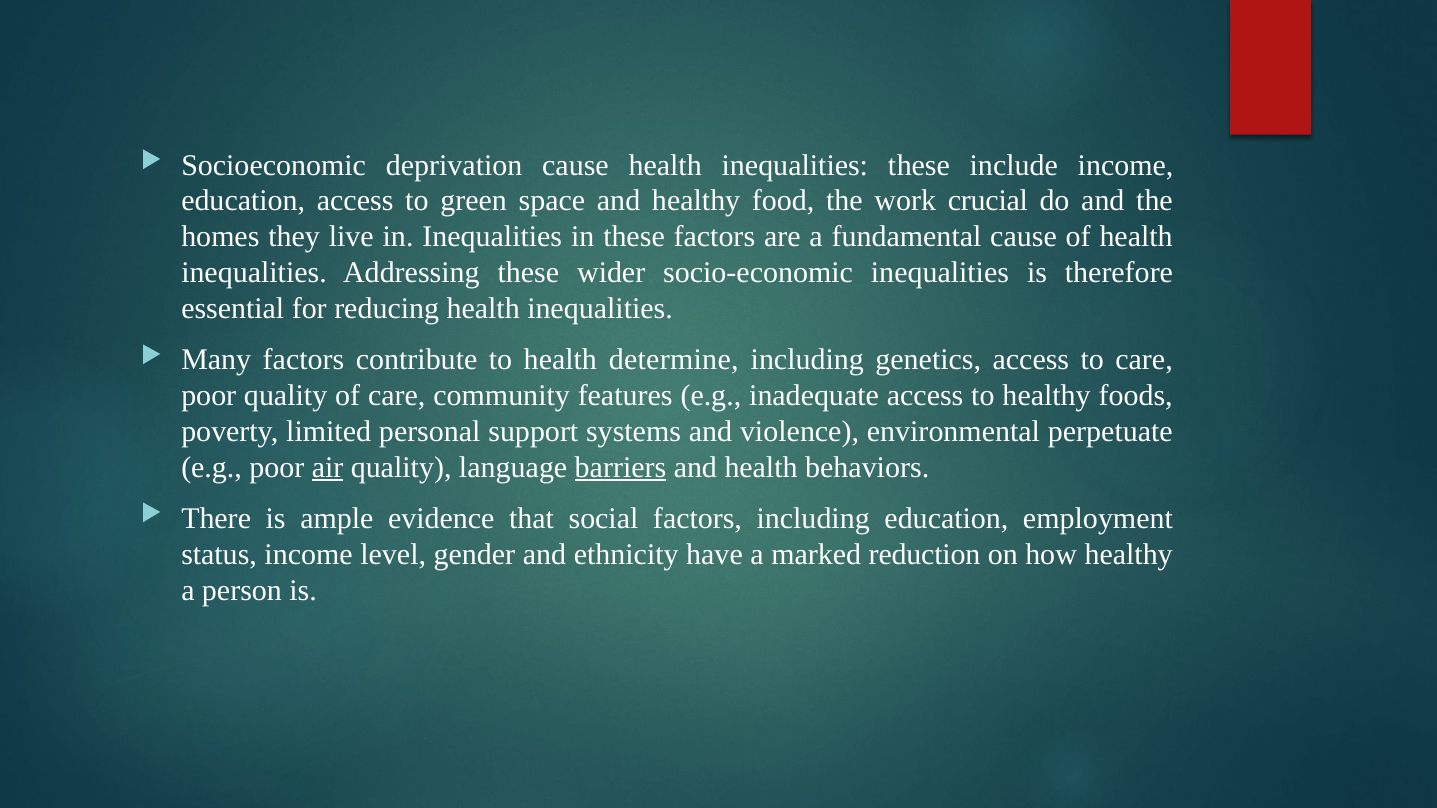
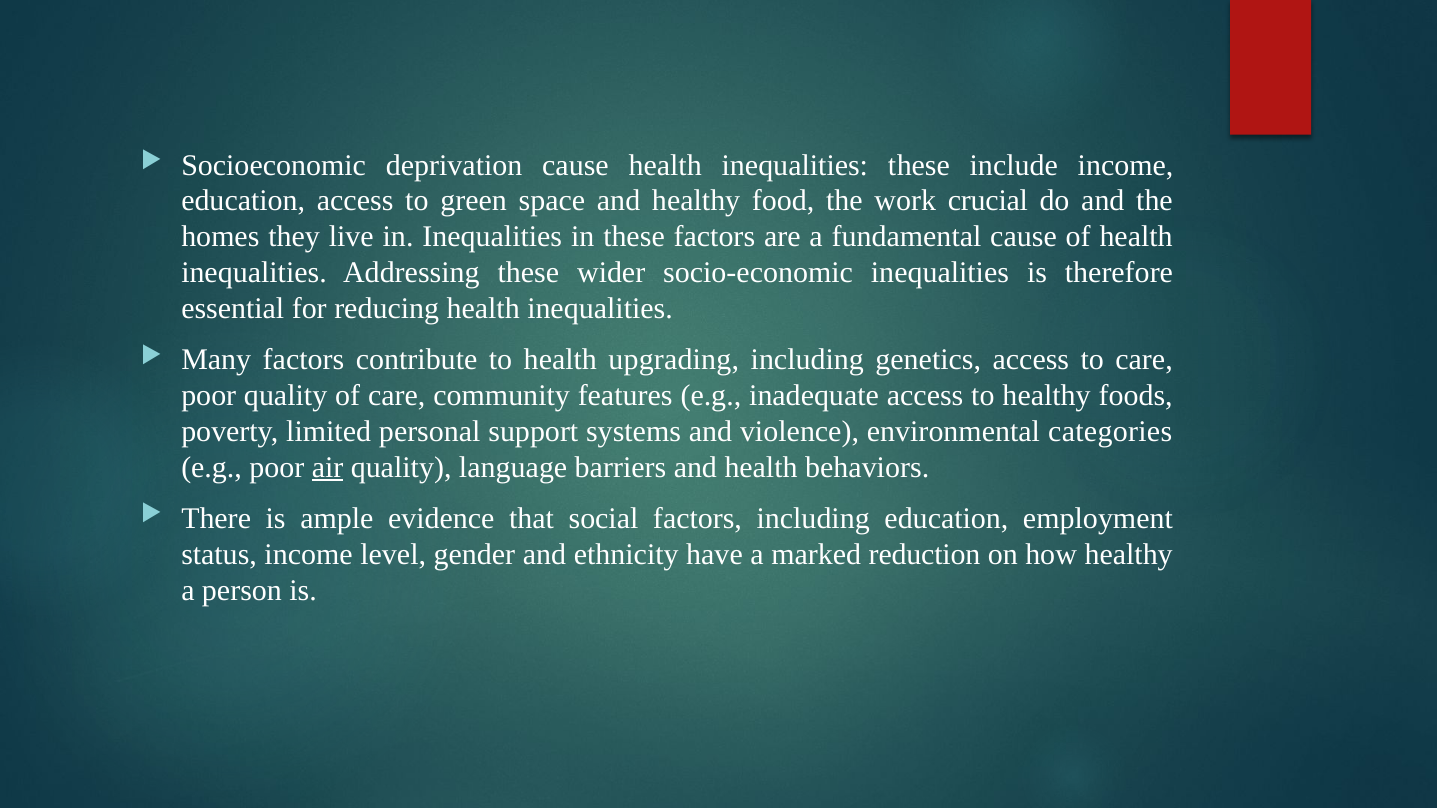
determine: determine -> upgrading (674, 360)
perpetuate: perpetuate -> categories (1110, 432)
barriers underline: present -> none (620, 468)
